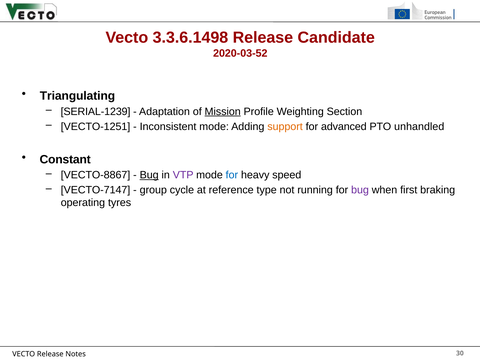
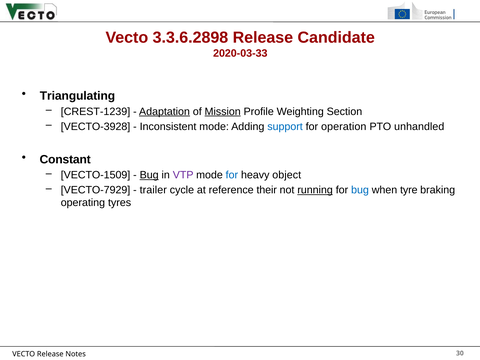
3.3.6.1498: 3.3.6.1498 -> 3.3.6.2898 (190, 38)
2020-03-52: 2020-03-52 -> 2020-03-33 (240, 53)
SERIAL-1239: SERIAL-1239 -> CREST-1239 (95, 112)
Adaptation underline: none -> present (165, 112)
VECTO-1251: VECTO-1251 -> VECTO-3928 (96, 126)
support colour: orange -> blue (285, 126)
advanced: advanced -> operation (344, 126)
VECTO-8867: VECTO-8867 -> VECTO-1509 (96, 175)
speed: speed -> object (287, 175)
VECTO-7147: VECTO-7147 -> VECTO-7929 (96, 190)
group: group -> trailer (153, 190)
type: type -> their (267, 190)
running underline: none -> present (315, 190)
bug colour: purple -> blue (360, 190)
first: first -> tyre (409, 190)
